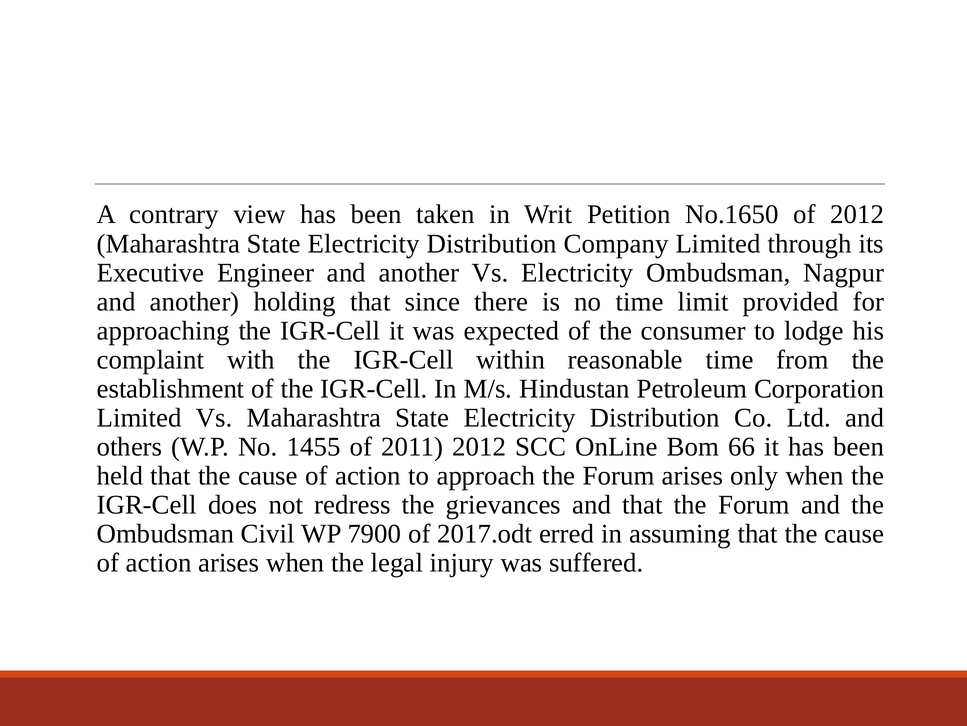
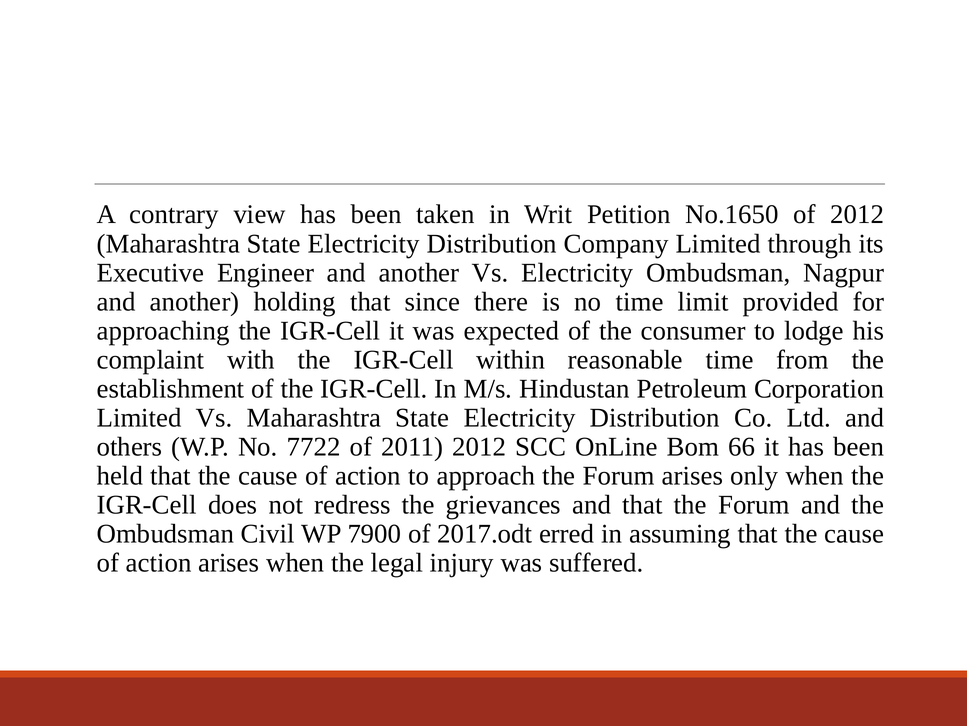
1455: 1455 -> 7722 (314, 446)
